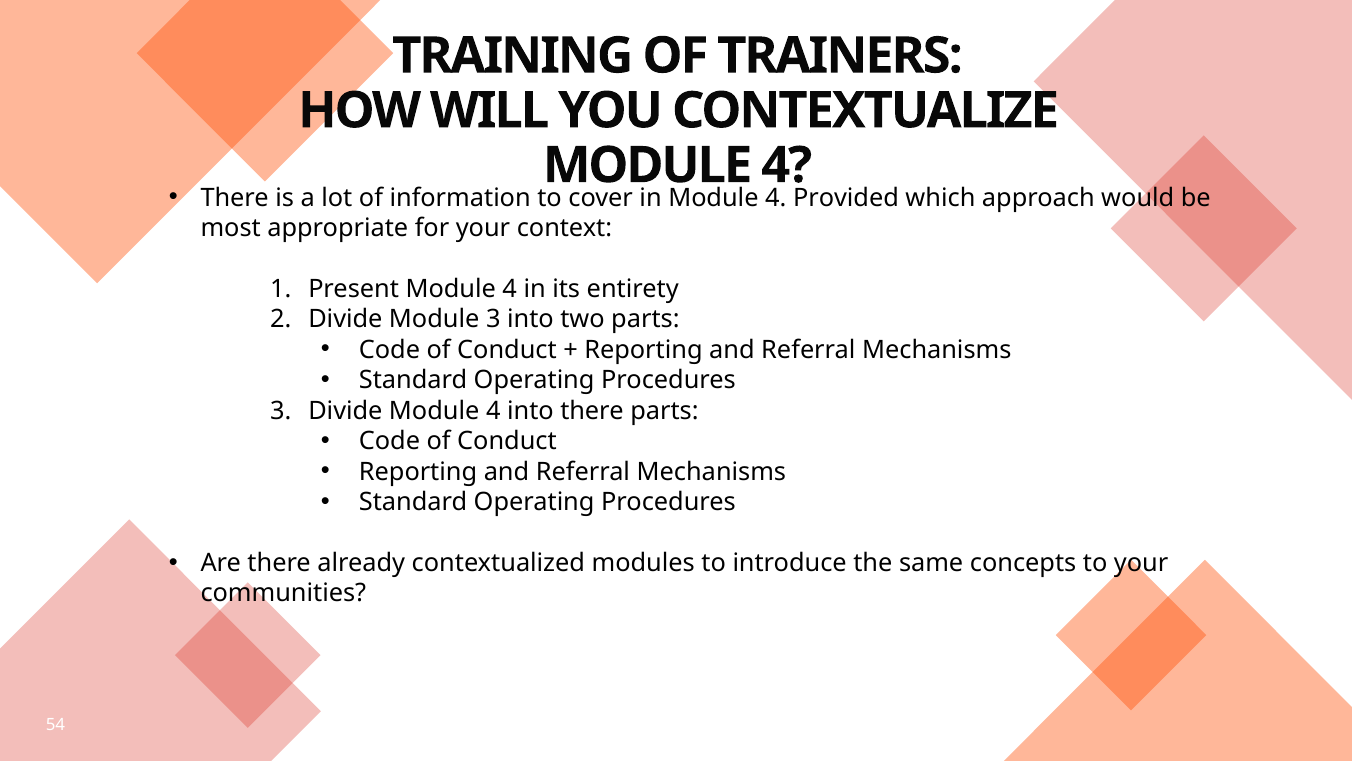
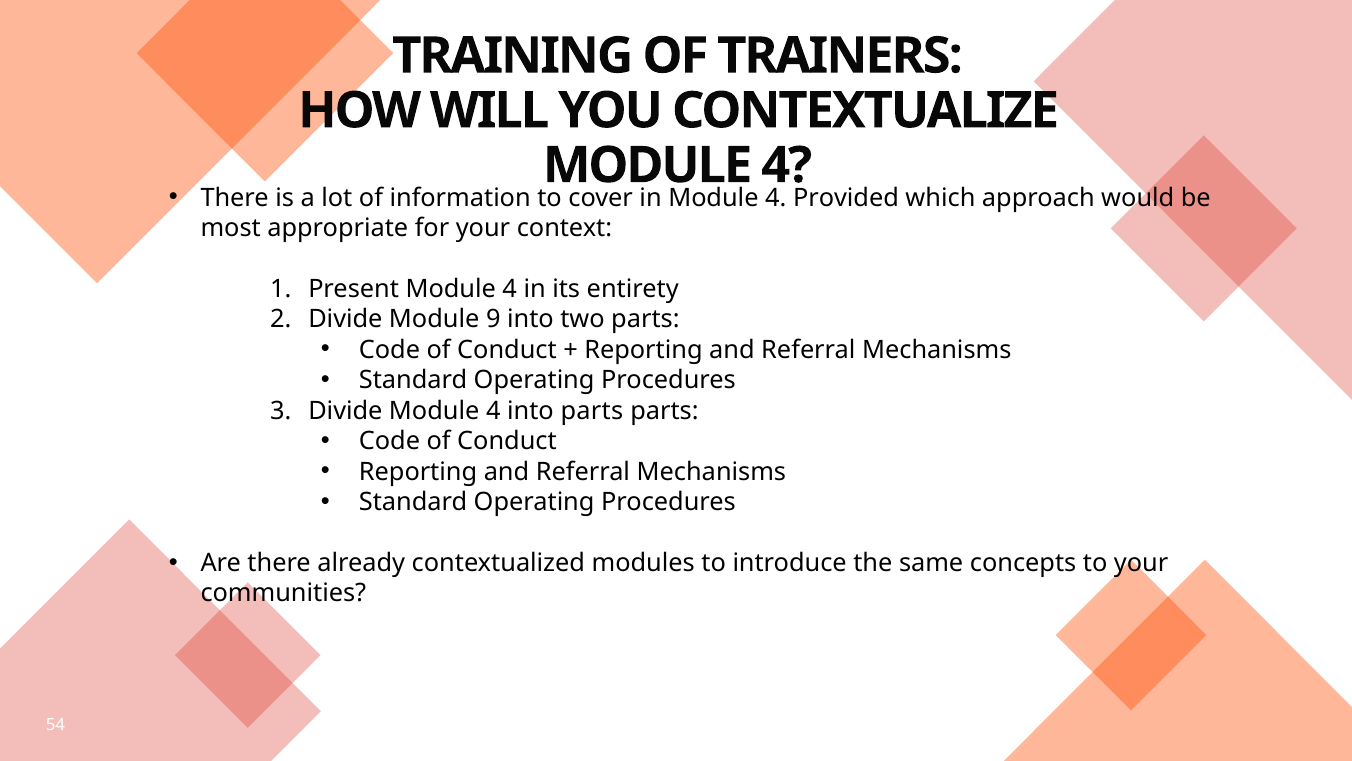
Module 3: 3 -> 9 (493, 319)
into there: there -> parts (592, 411)
